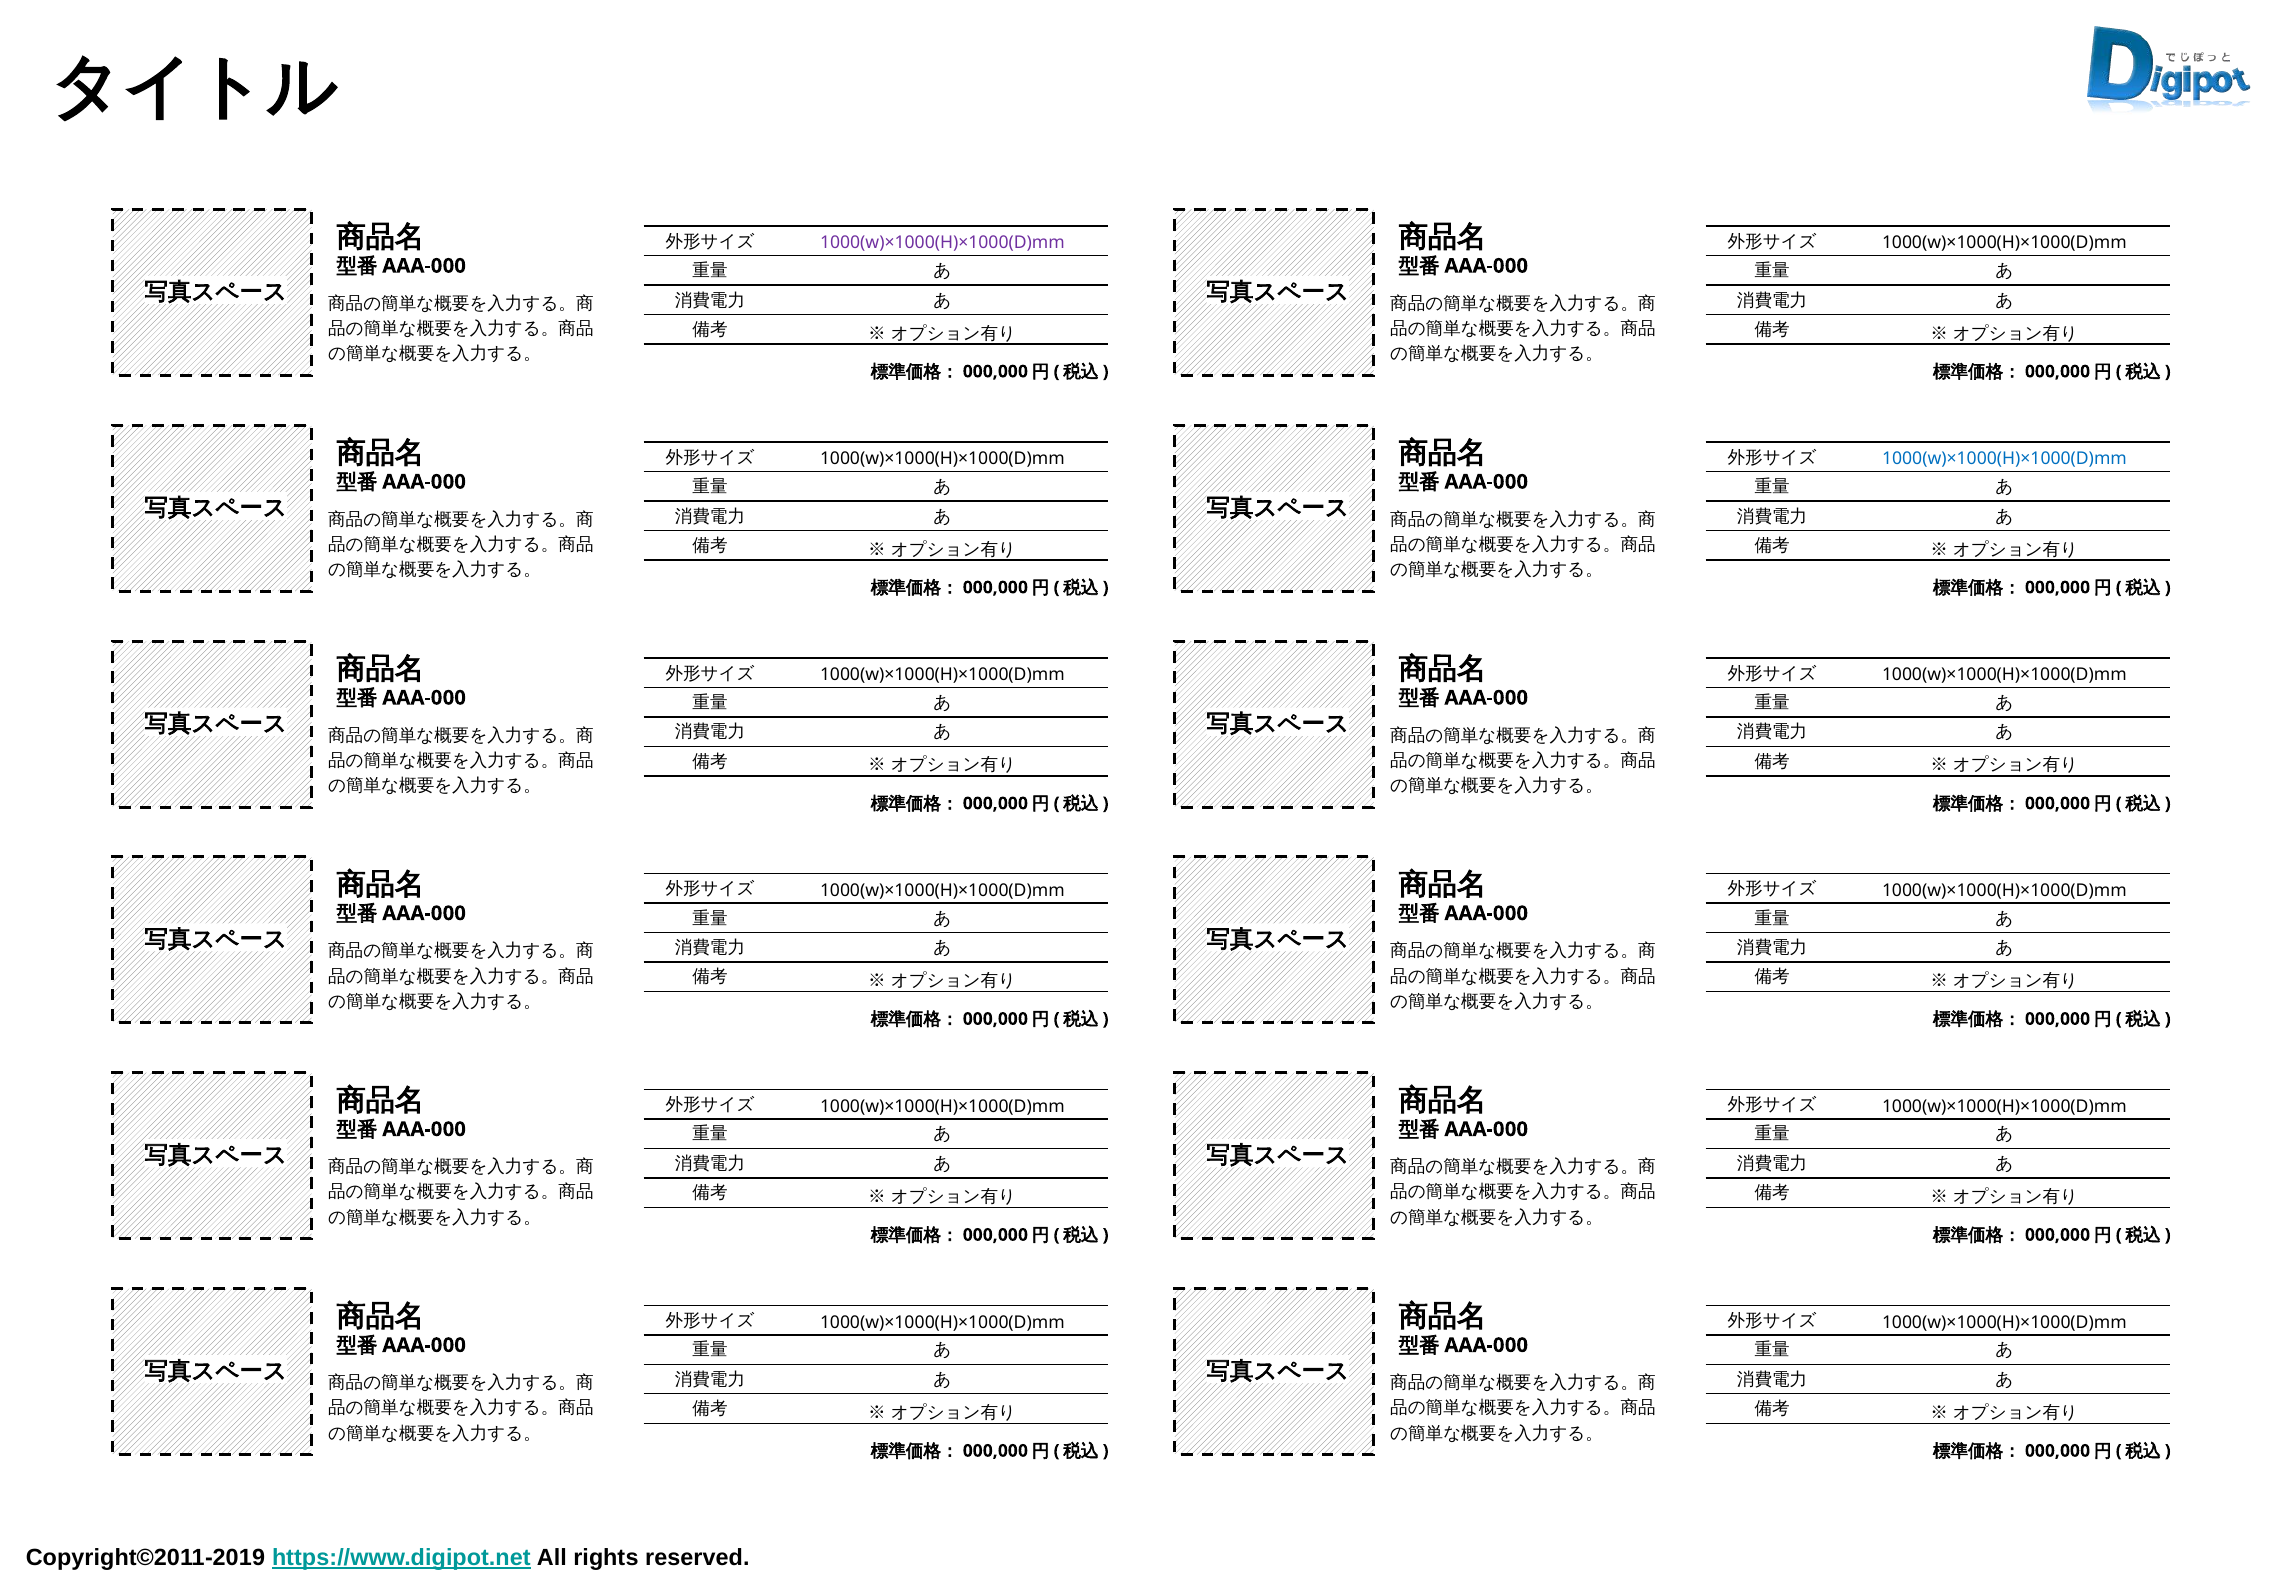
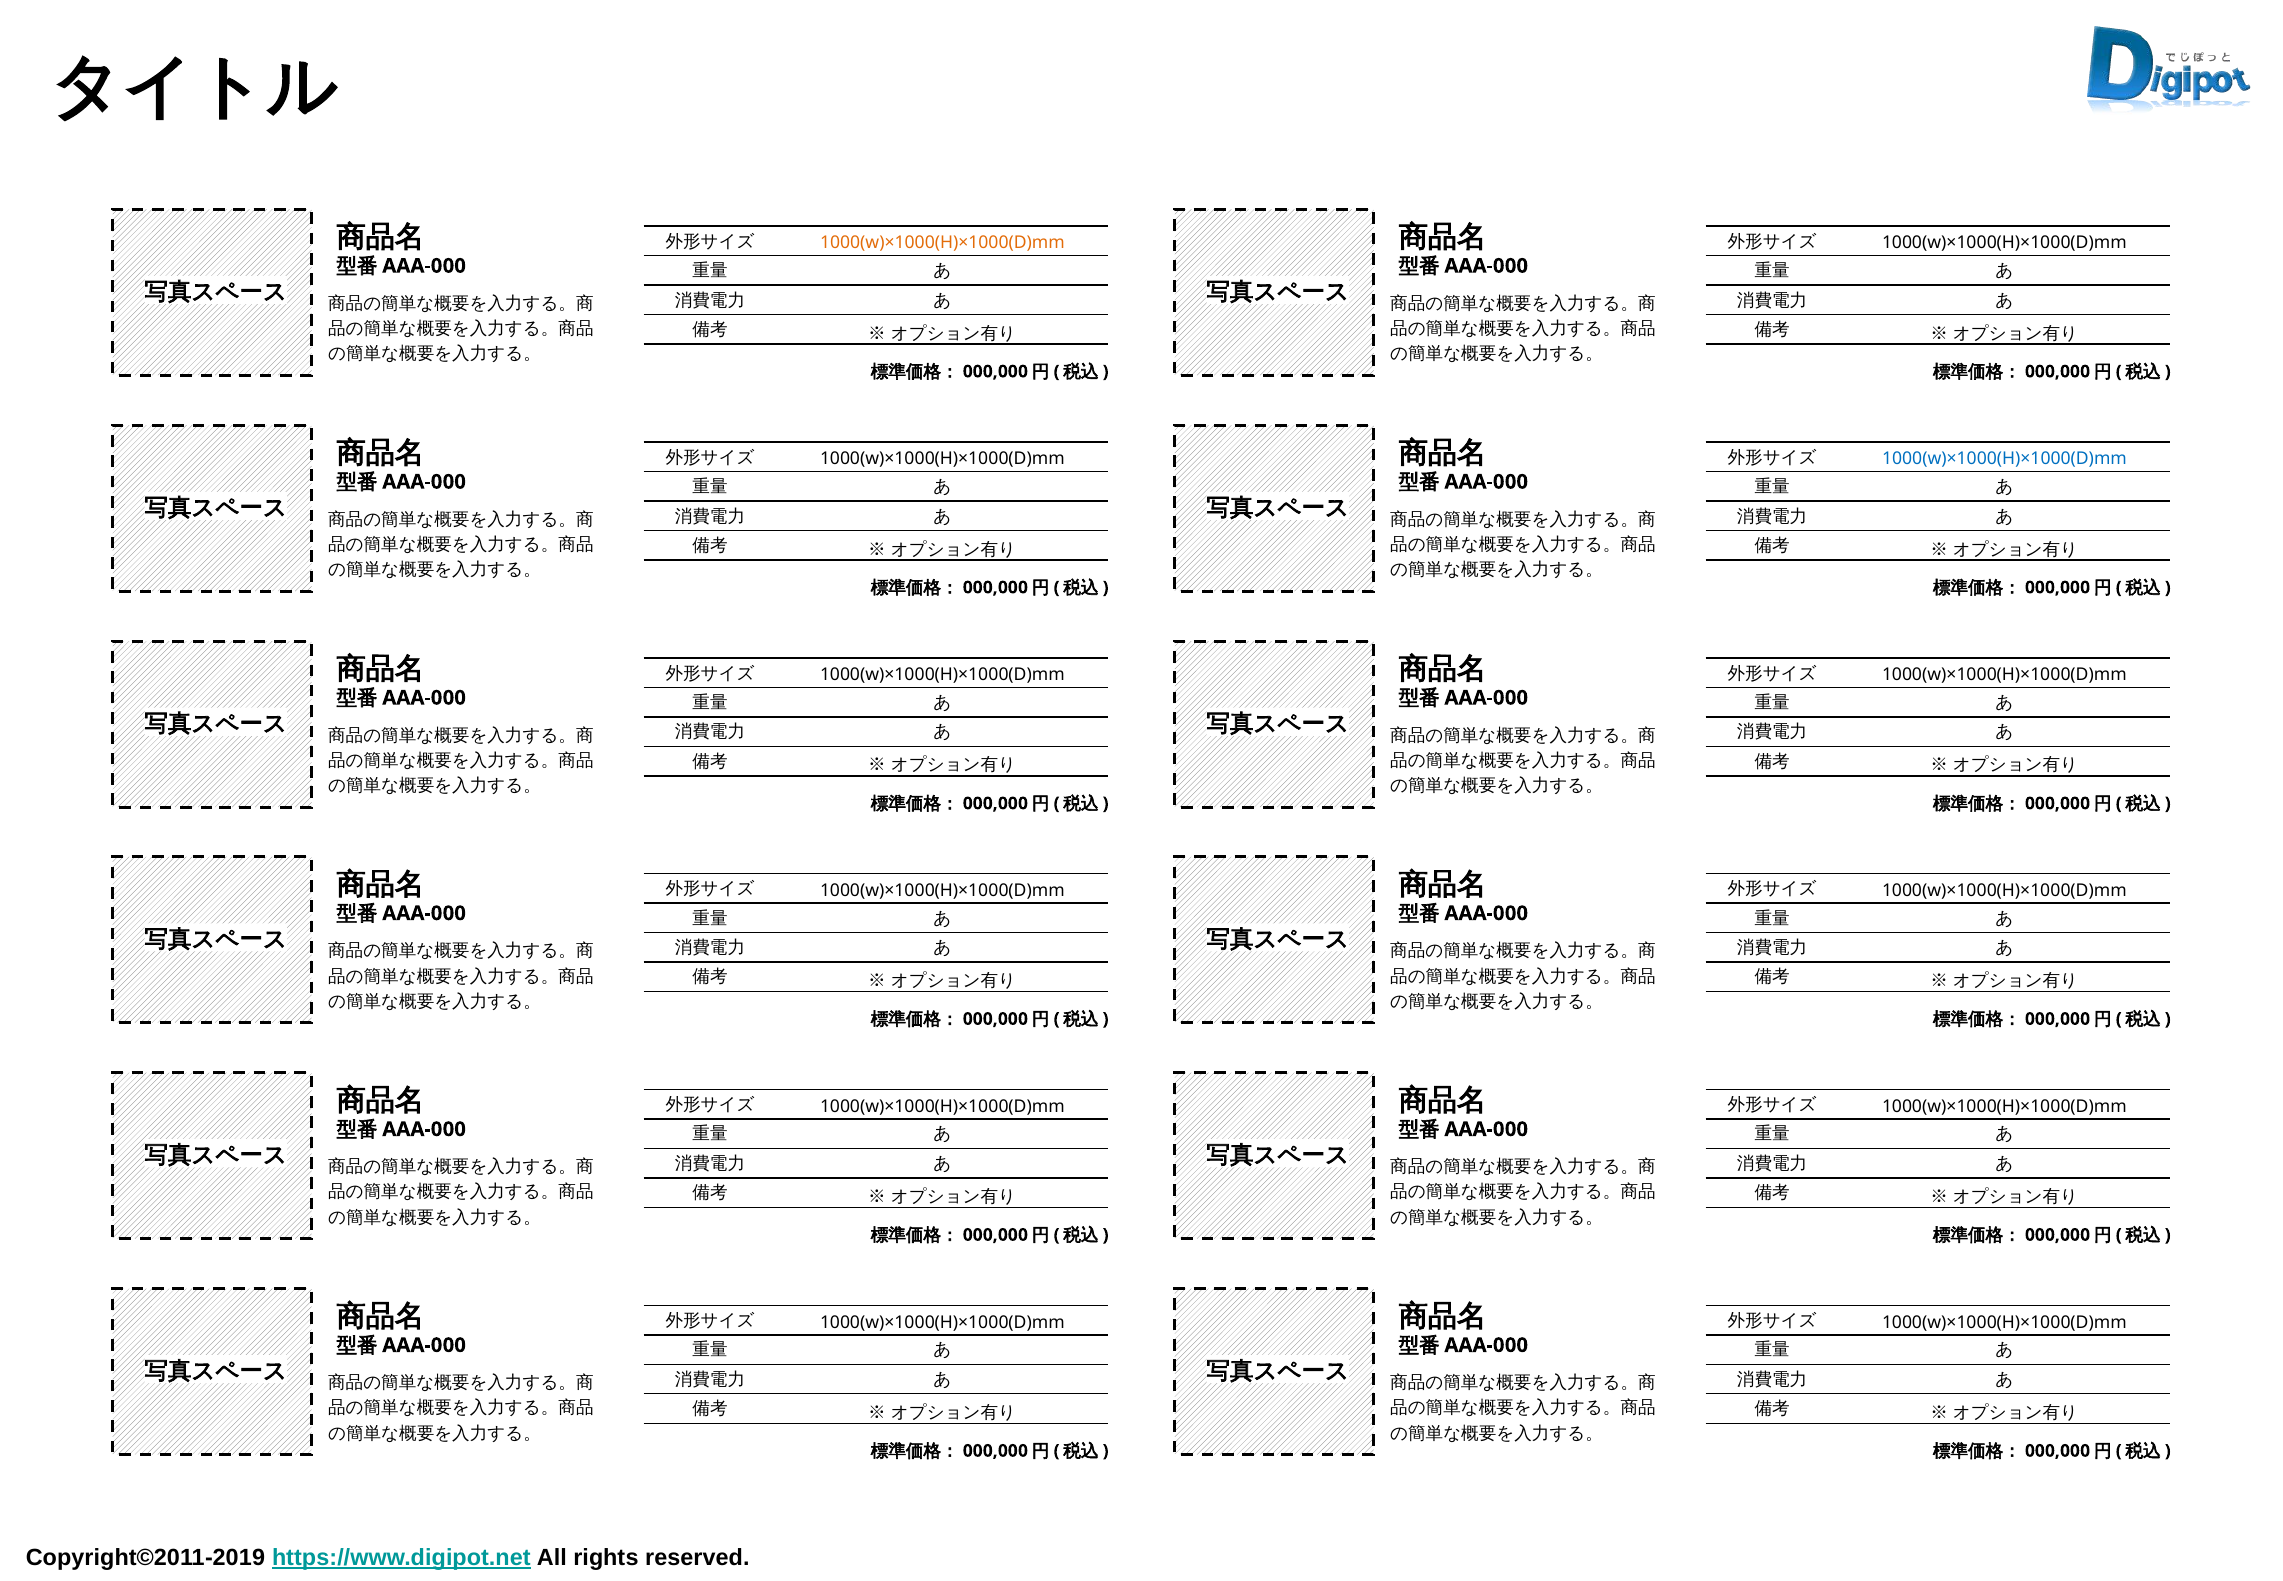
1000(w)×1000(H)×1000(D)mm colour: purple -> orange (942, 243)
